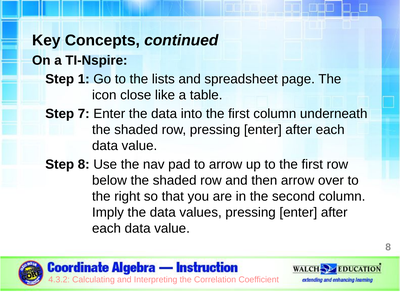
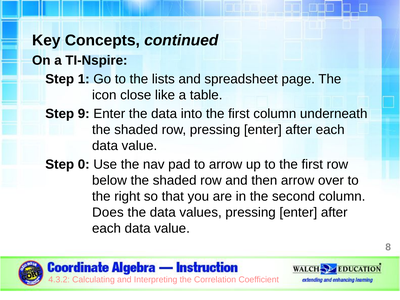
7: 7 -> 9 (84, 114)
Step 8: 8 -> 0 (84, 164)
Imply: Imply -> Does (108, 212)
